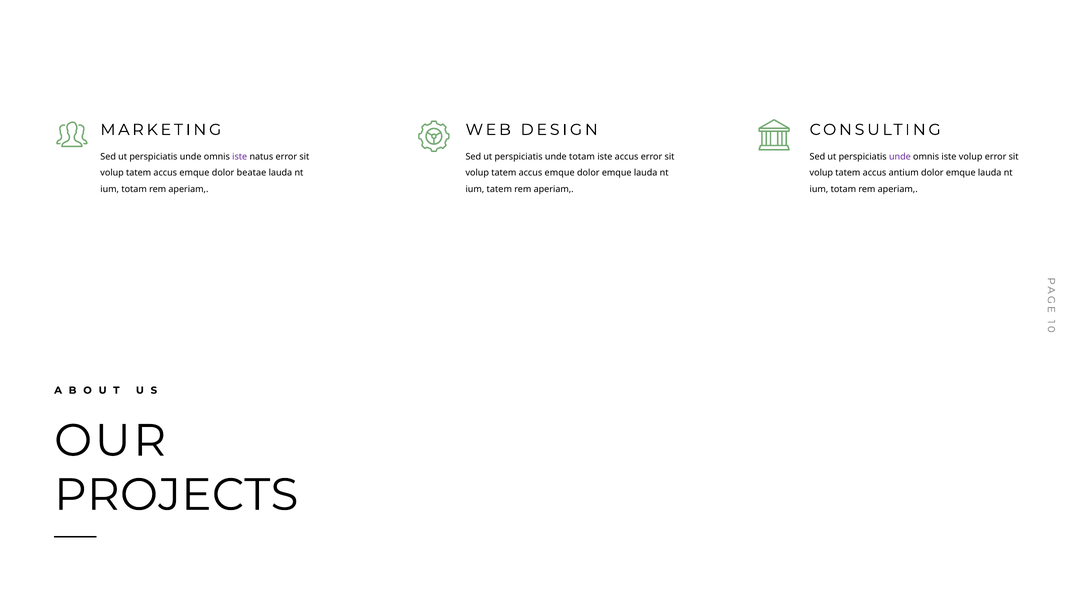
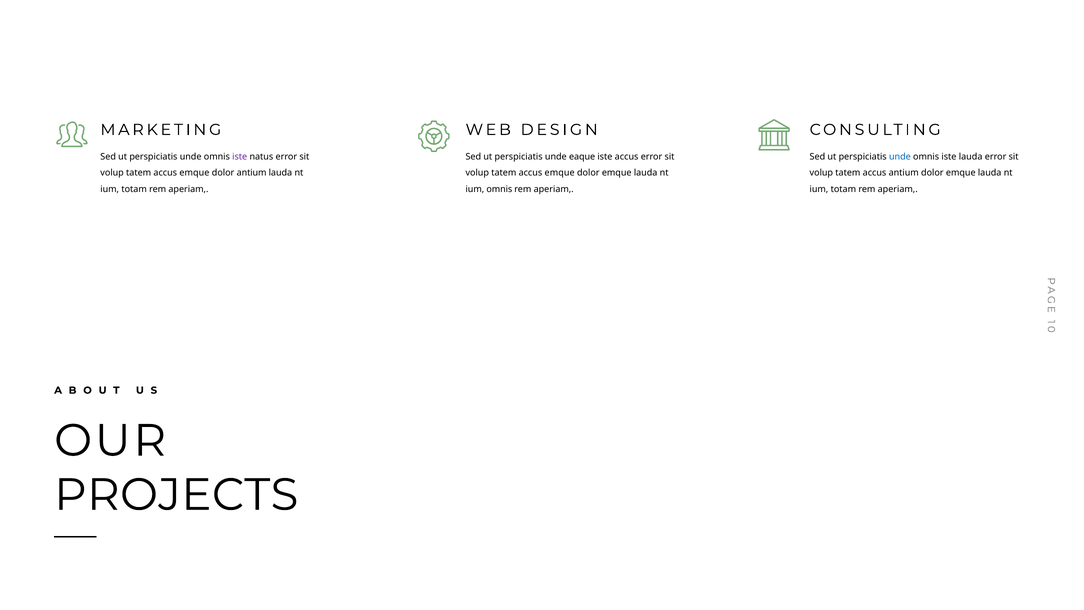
unde totam: totam -> eaque (582, 157)
unde colour: purple -> blue (900, 157)
iste volup: volup -> lauda (971, 157)
dolor beatae: beatae -> antium (252, 173)
ium tatem: tatem -> omnis (499, 189)
